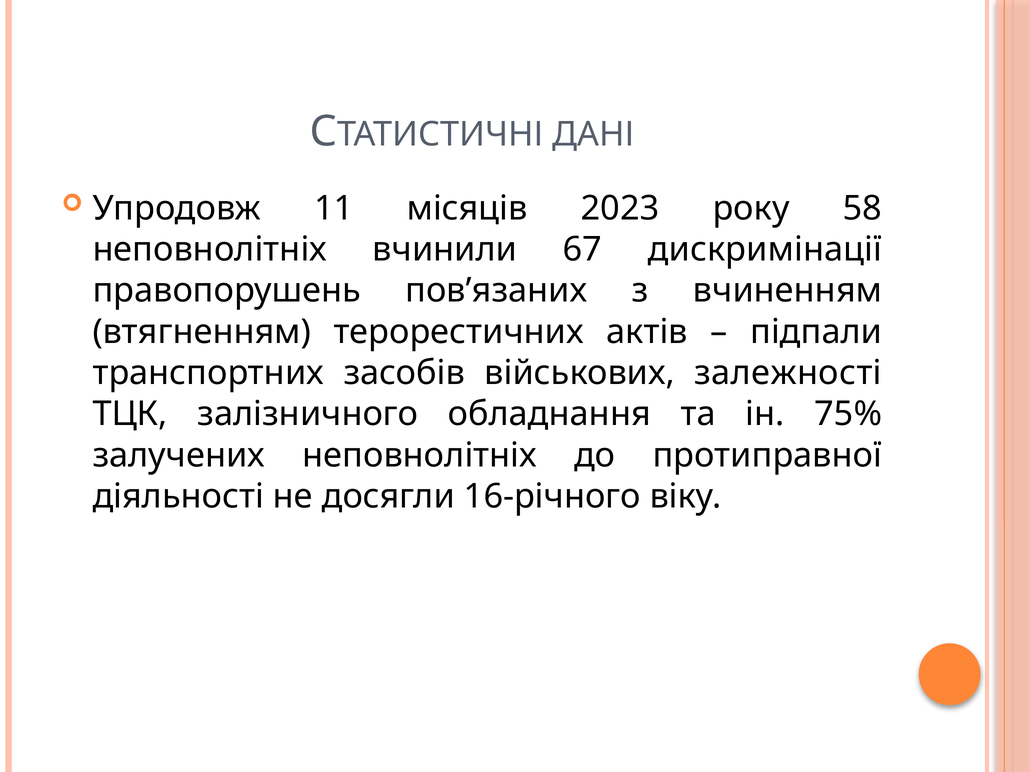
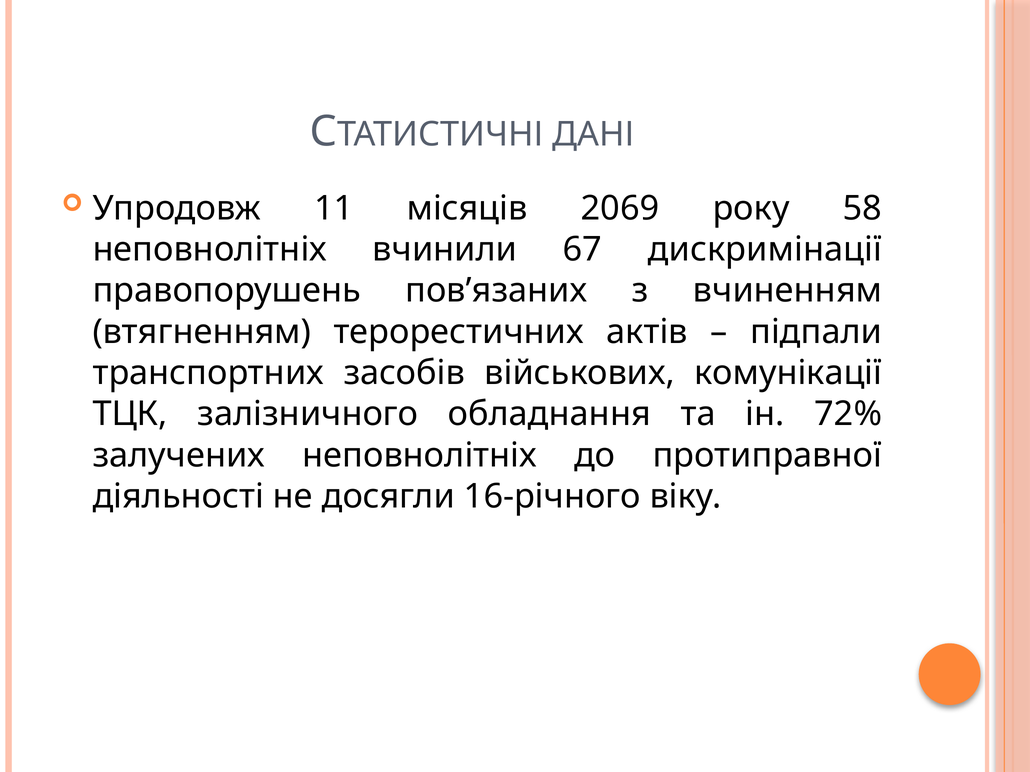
2023: 2023 -> 2069 (620, 208)
залежності: залежності -> комунікації (788, 373)
75%: 75% -> 72% (848, 414)
